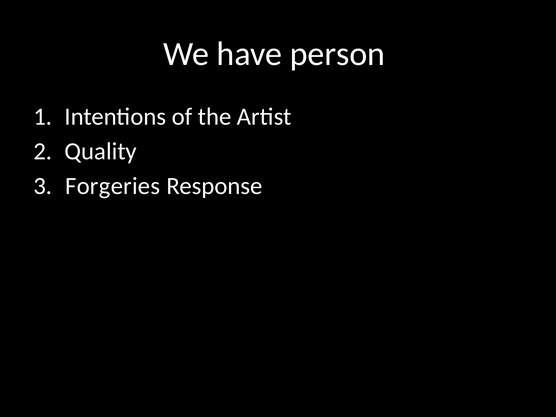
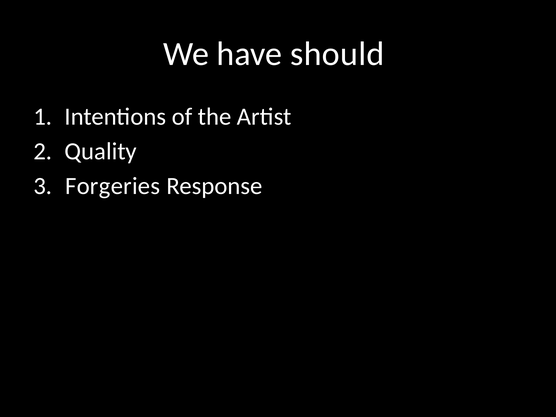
person: person -> should (337, 54)
